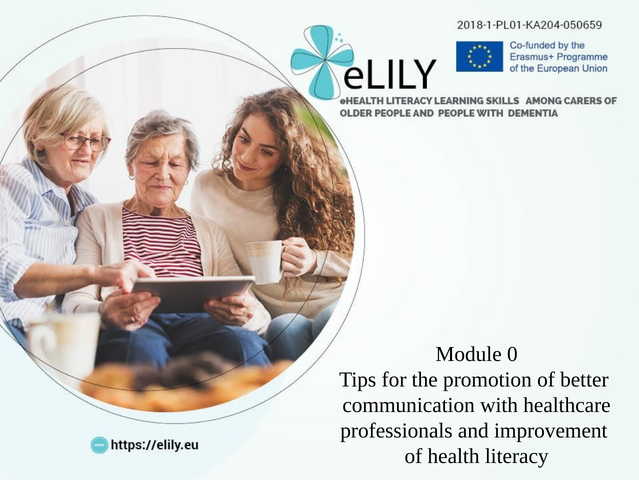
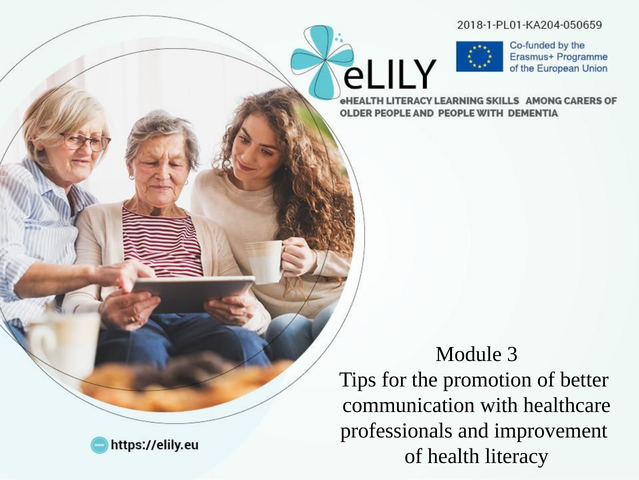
0: 0 -> 3 (512, 353)
